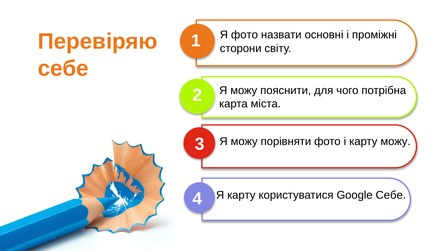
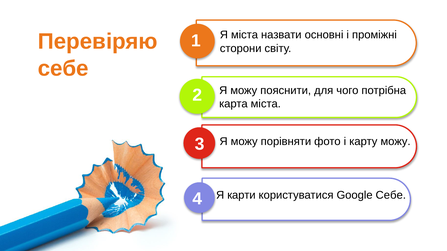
Я фото: фото -> міста (245, 35)
Я карту: карту -> карти (241, 195)
